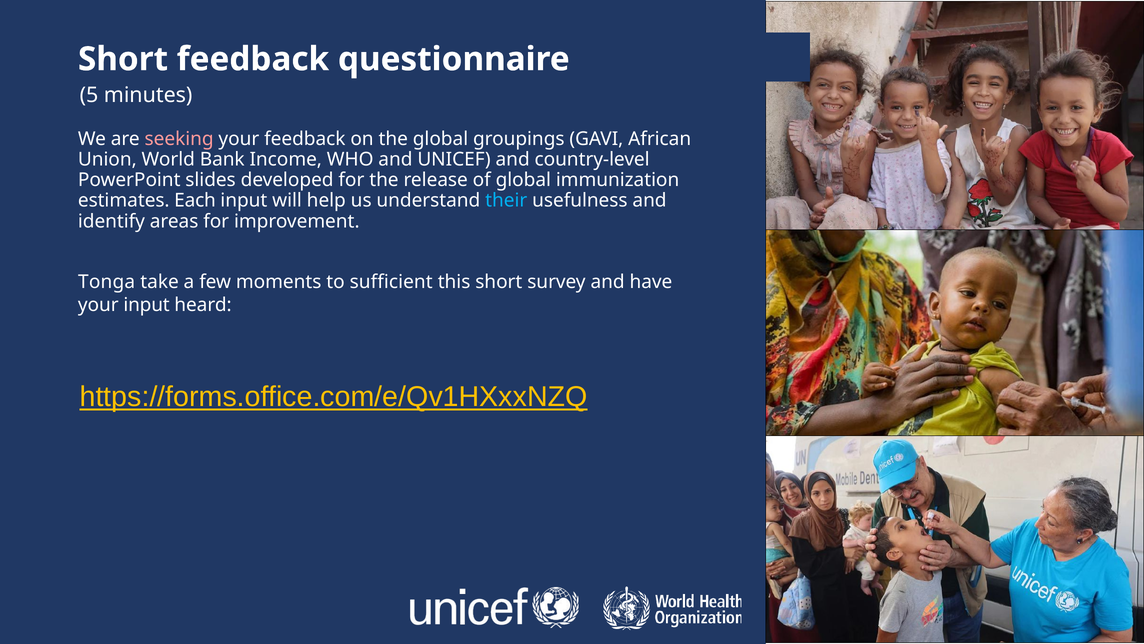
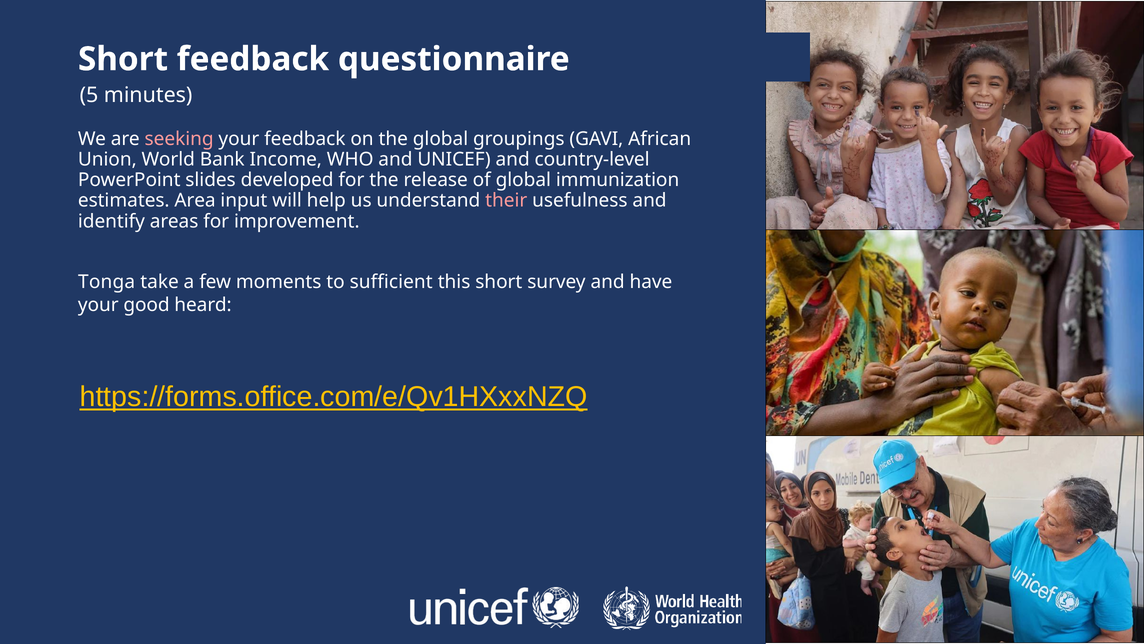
Each: Each -> Area (195, 201)
their colour: light blue -> pink (506, 201)
your input: input -> good (147, 305)
